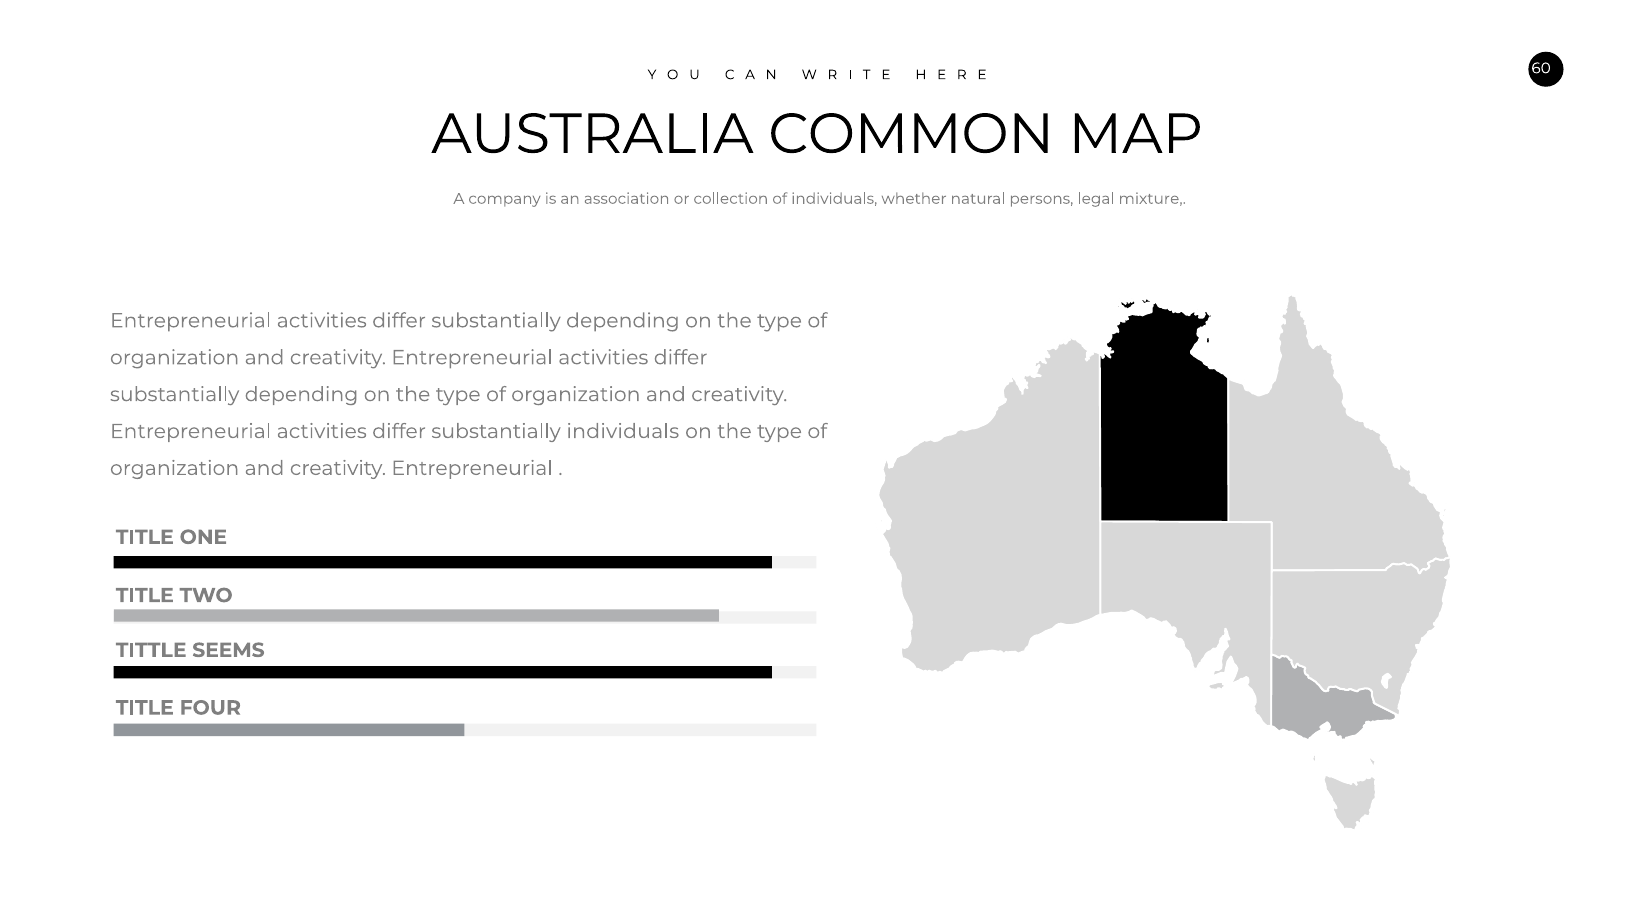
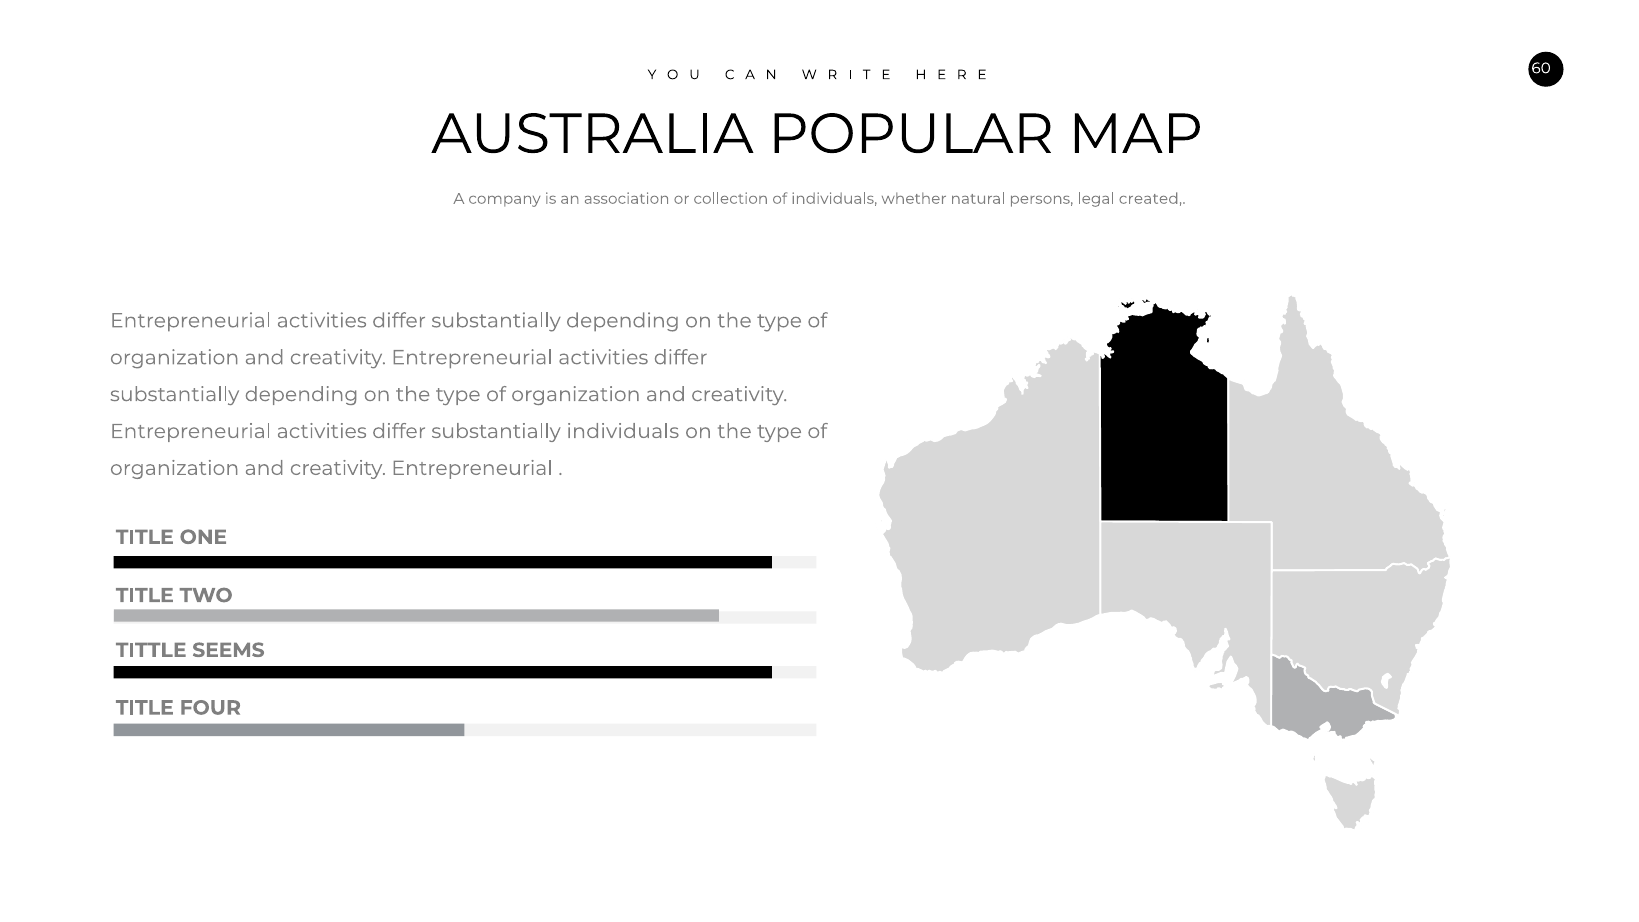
COMMON: COMMON -> POPULAR (911, 134)
mixture: mixture -> created (1152, 199)
